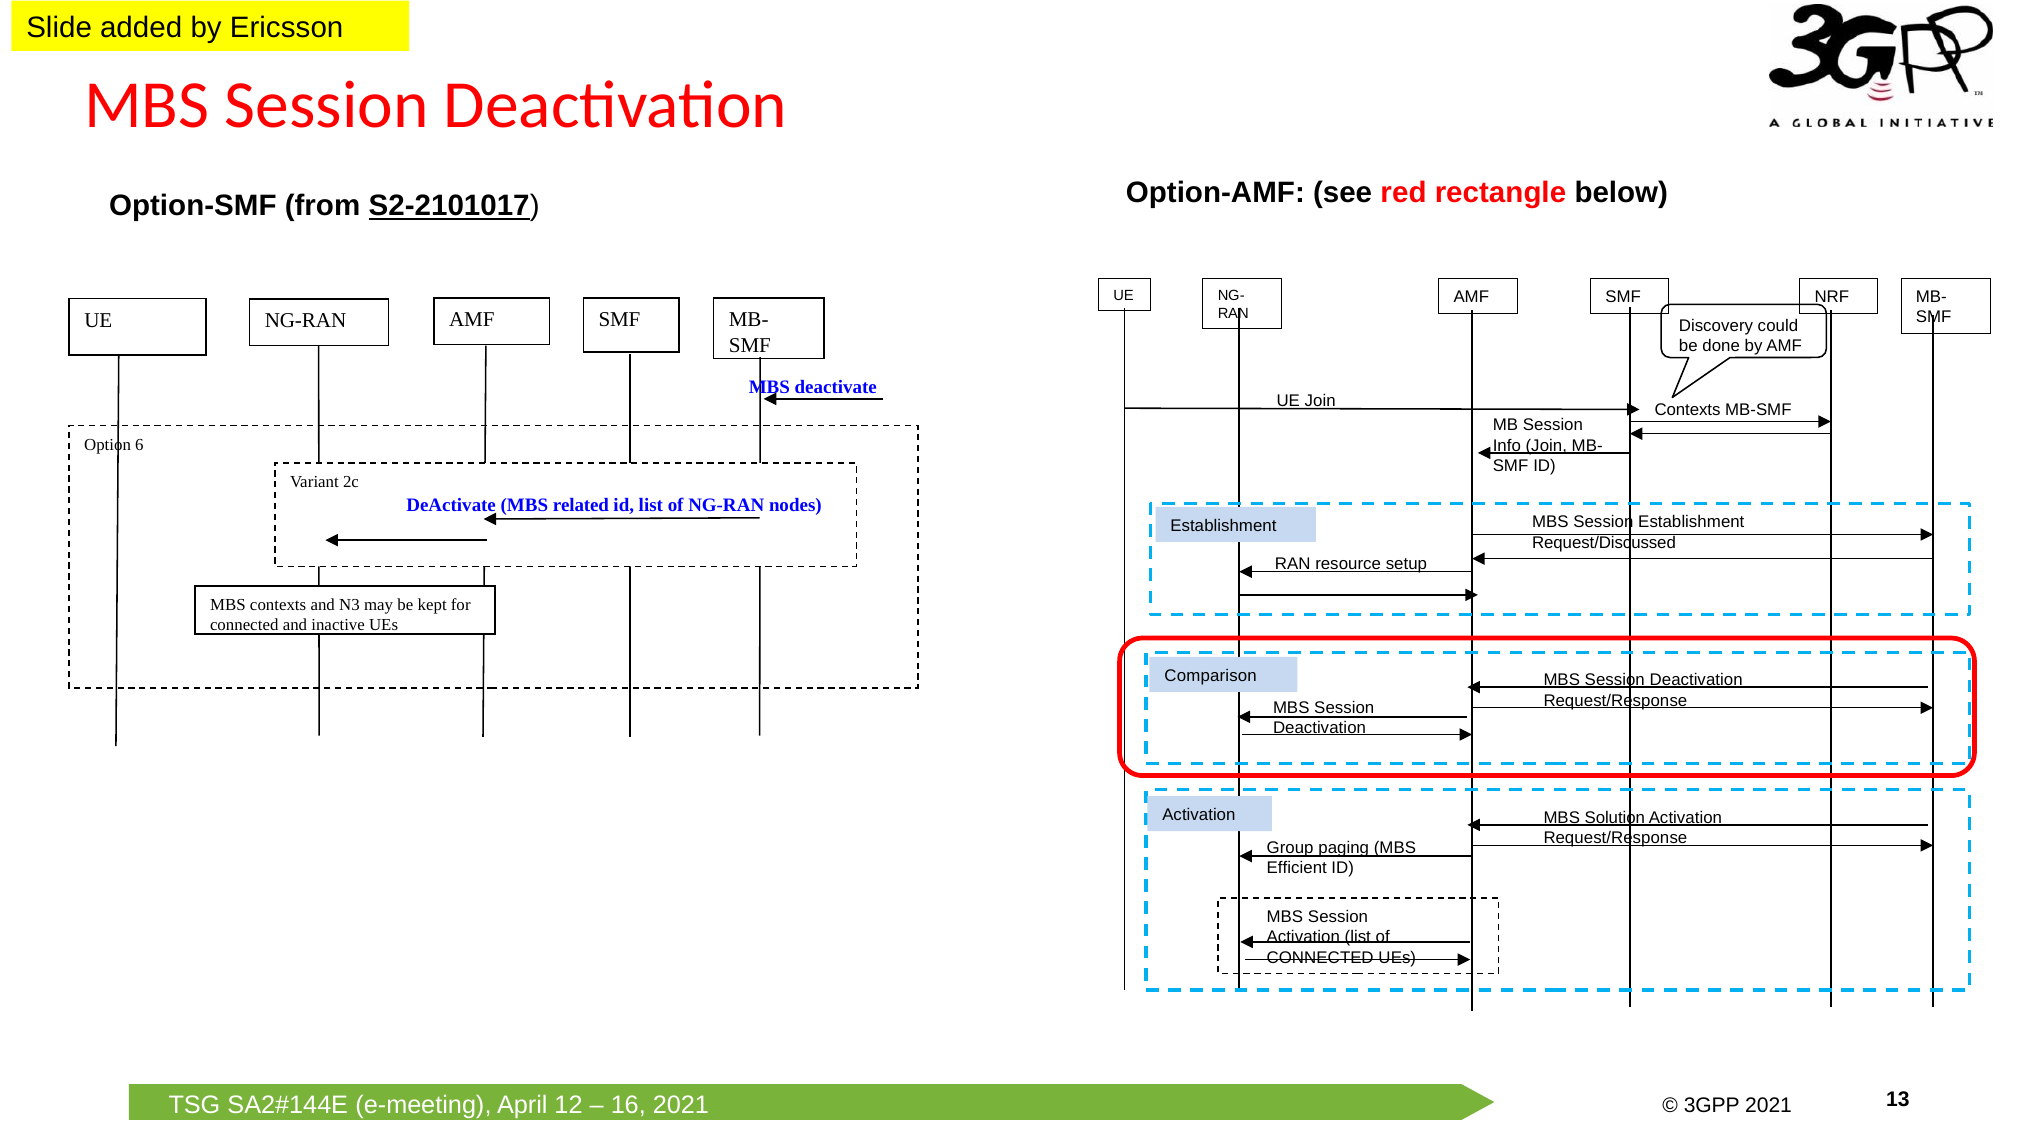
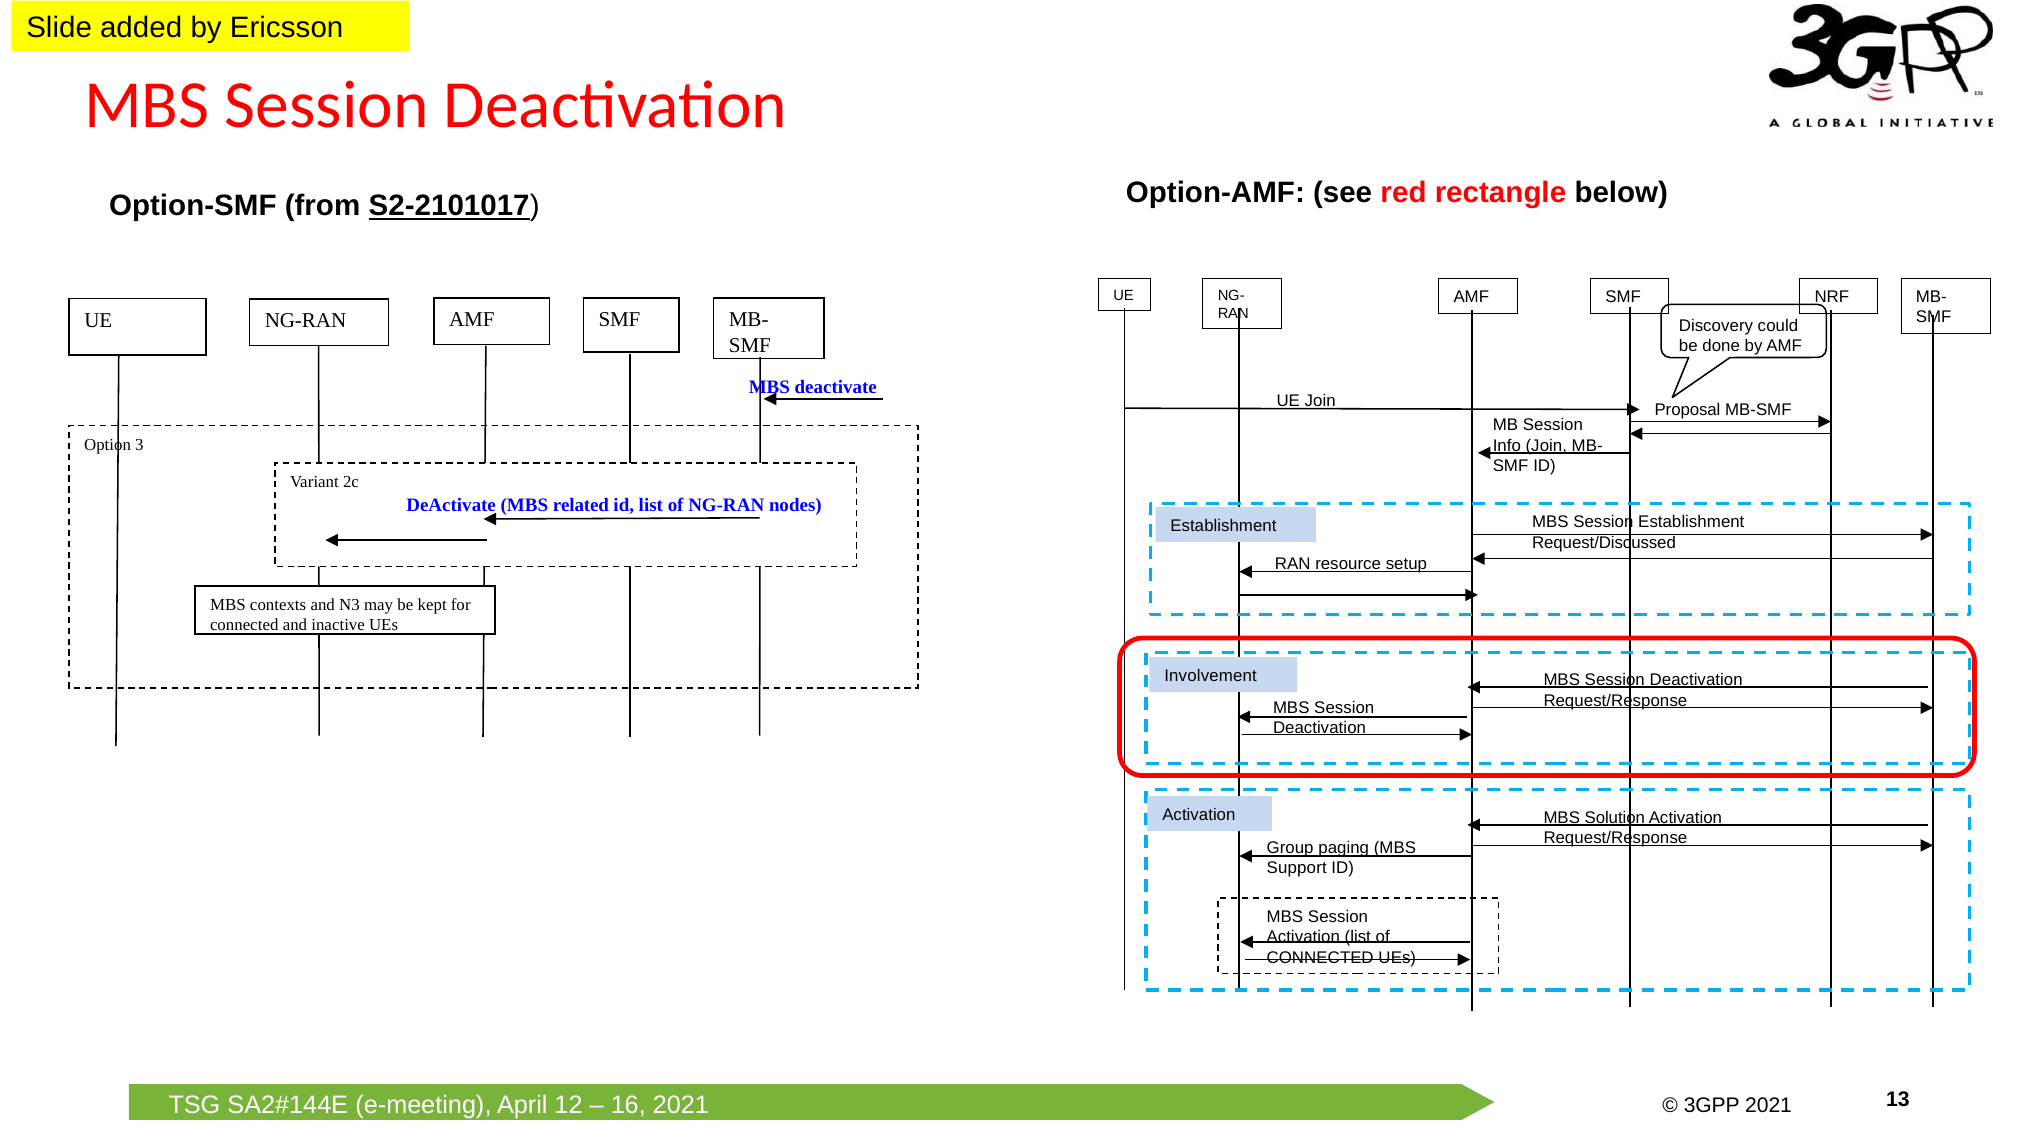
Contexts: Contexts -> Proposal (1688, 411)
6: 6 -> 3 (139, 445)
Comparison: Comparison -> Involvement (1211, 676)
Efficient: Efficient -> Support (1297, 868)
